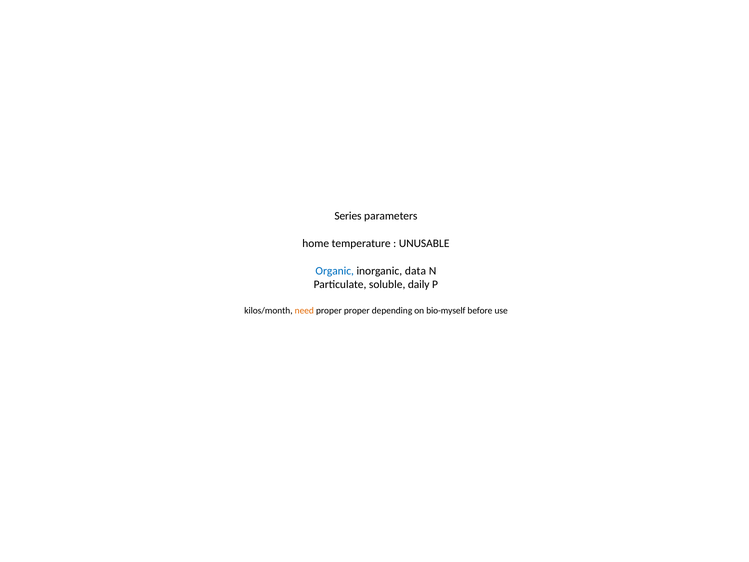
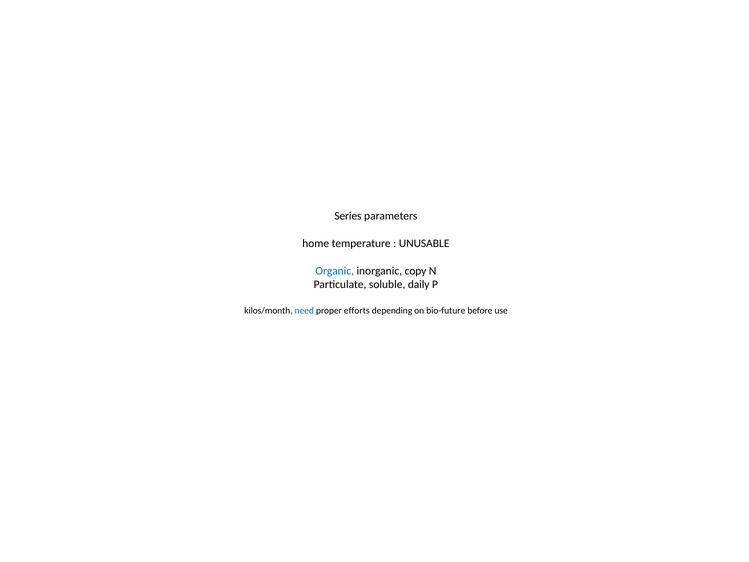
data: data -> copy (416, 271)
need colour: orange -> blue (304, 311)
proper proper: proper -> efforts (357, 311)
bio-myself: bio-myself -> bio-future (446, 311)
